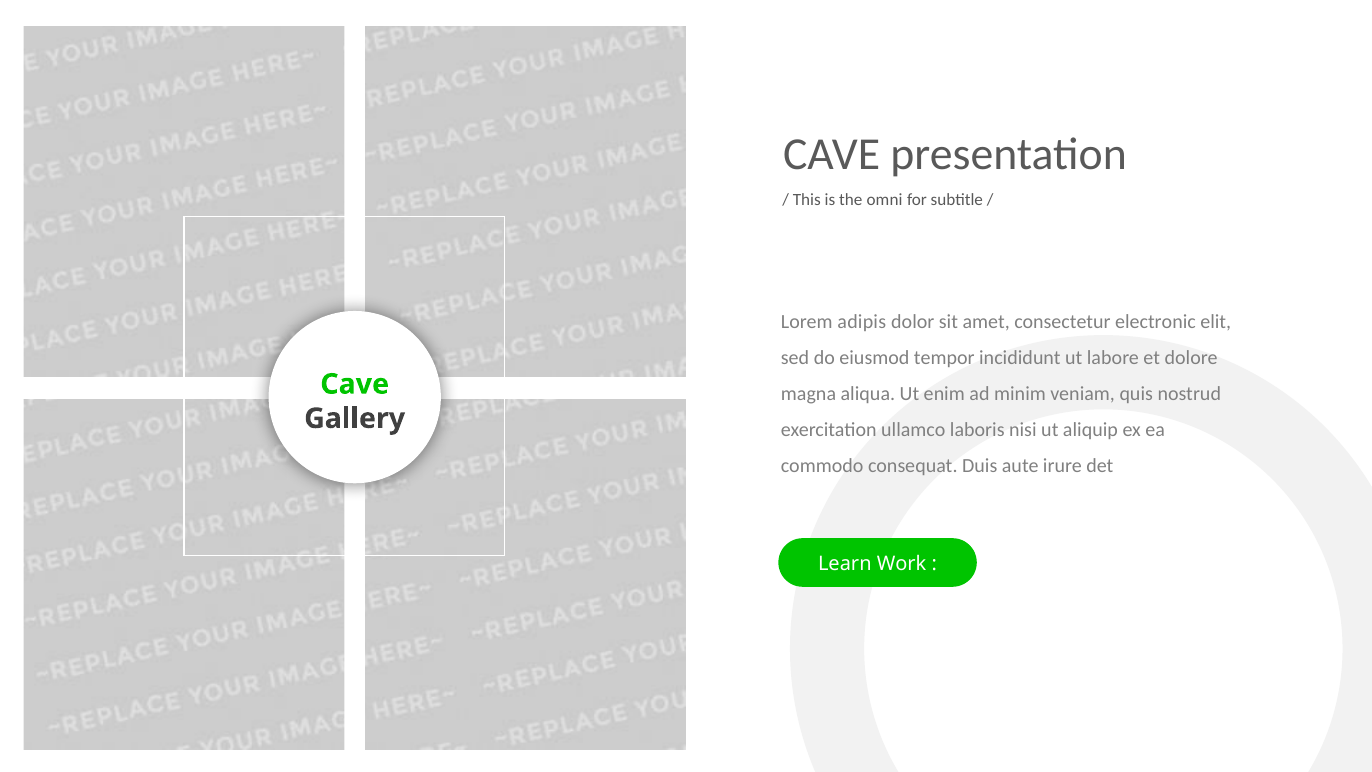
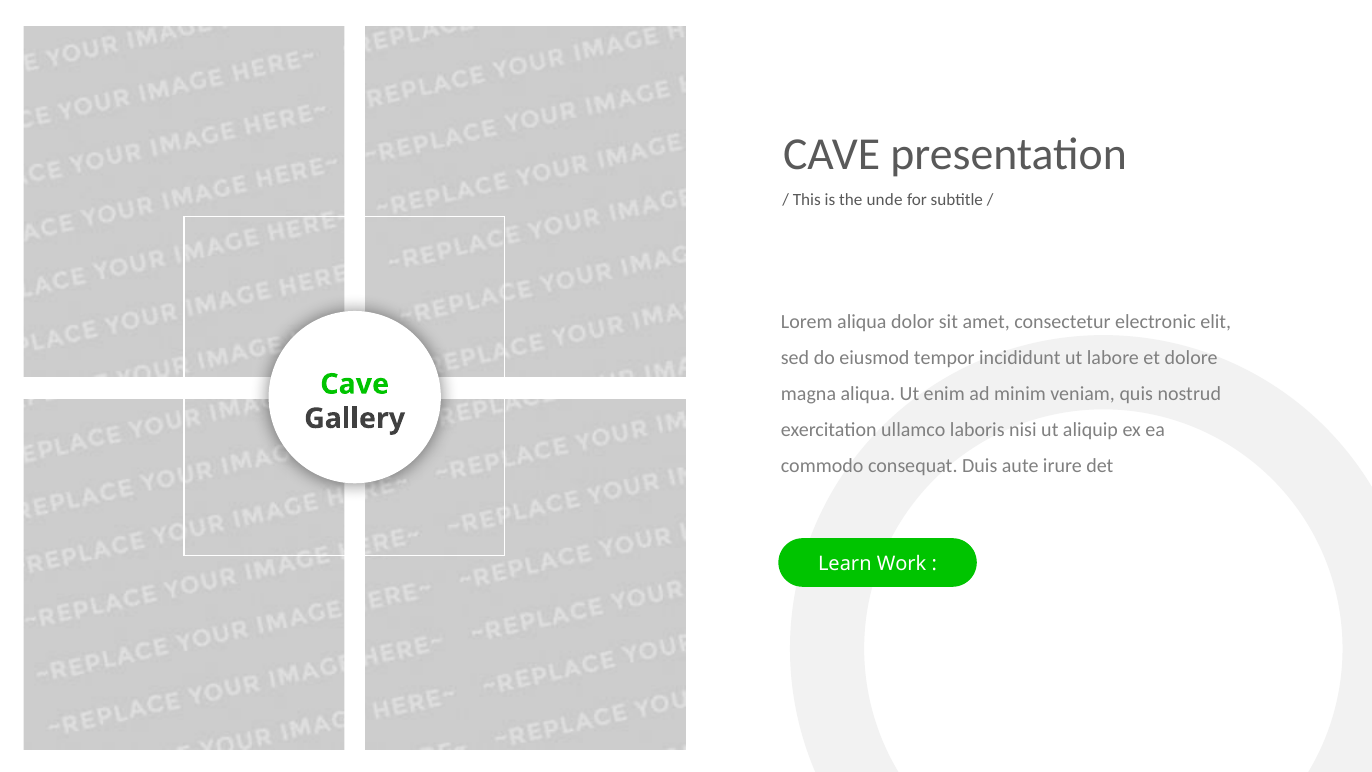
omni: omni -> unde (885, 200)
Lorem adipis: adipis -> aliqua (862, 321)
